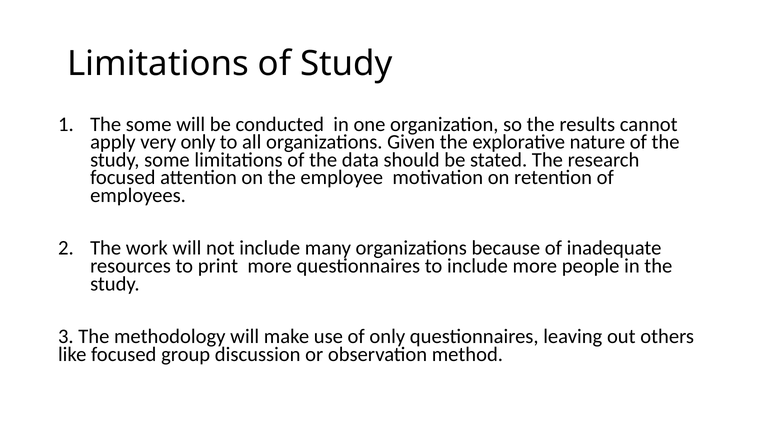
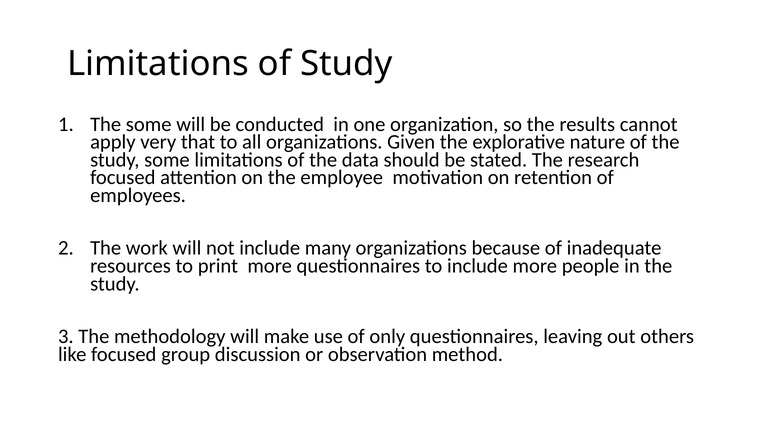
very only: only -> that (198, 142)
